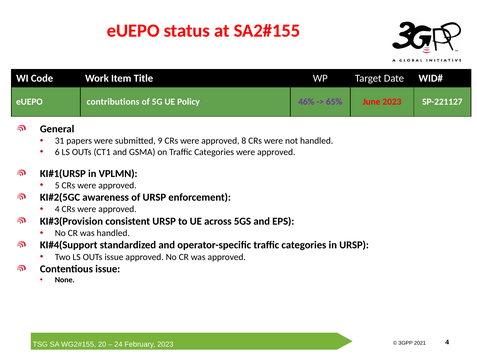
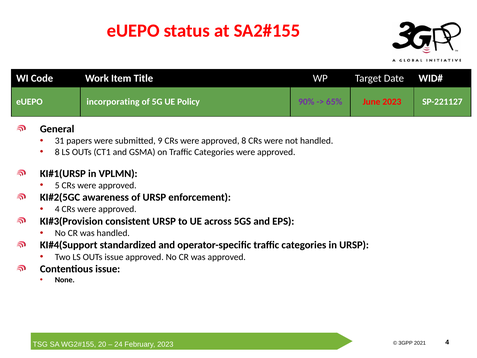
contributions: contributions -> incorporating (113, 102)
46%: 46% -> 90% (306, 102)
6: 6 -> 8 (57, 152)
